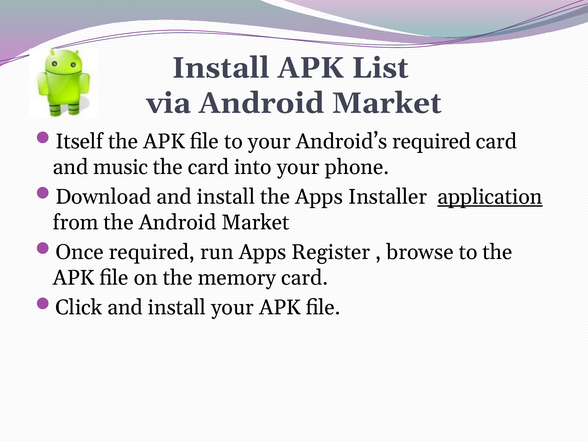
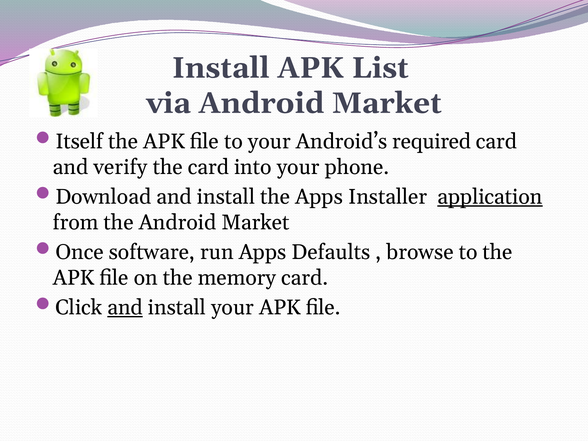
music: music -> verify (120, 167)
Once required: required -> software (152, 252)
Register: Register -> Defaults (331, 252)
and underline: none -> present (125, 308)
